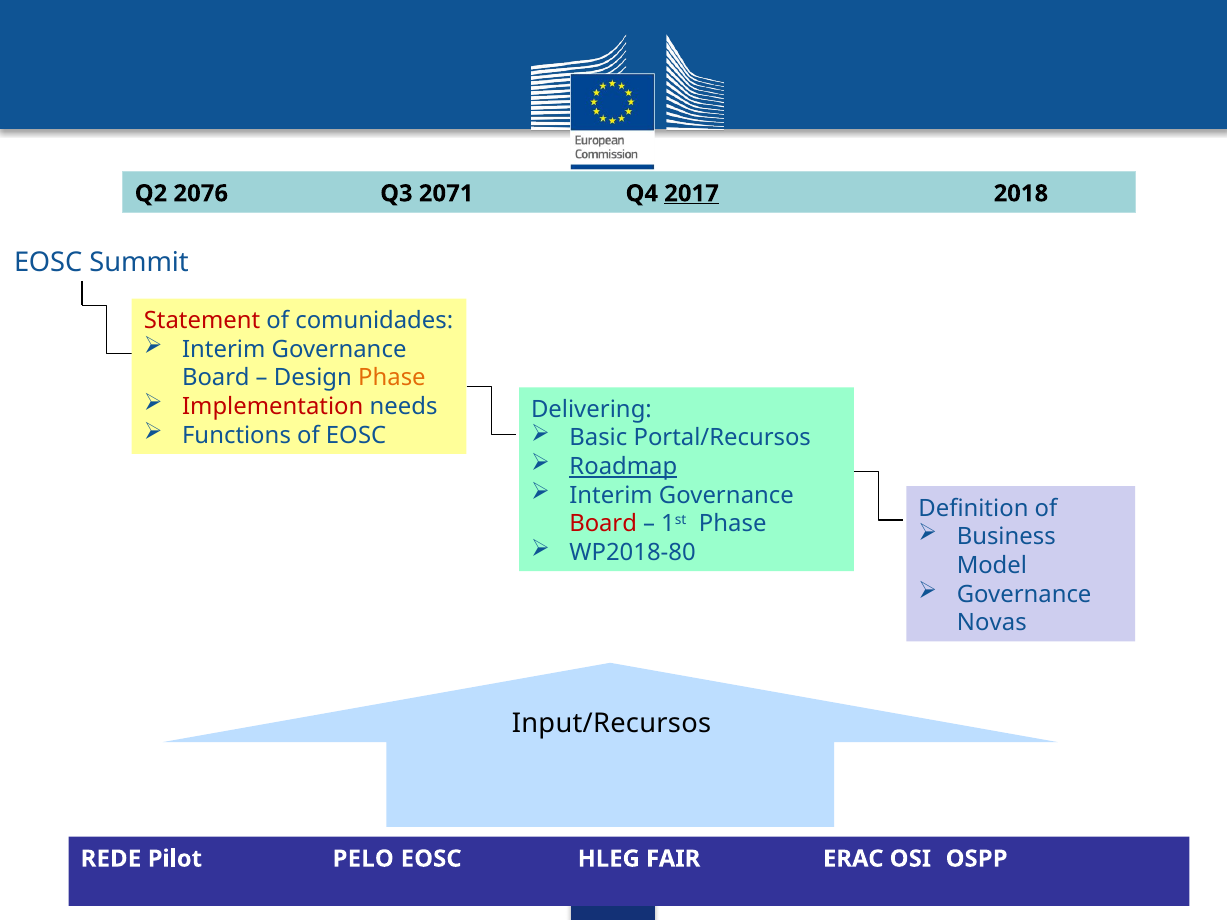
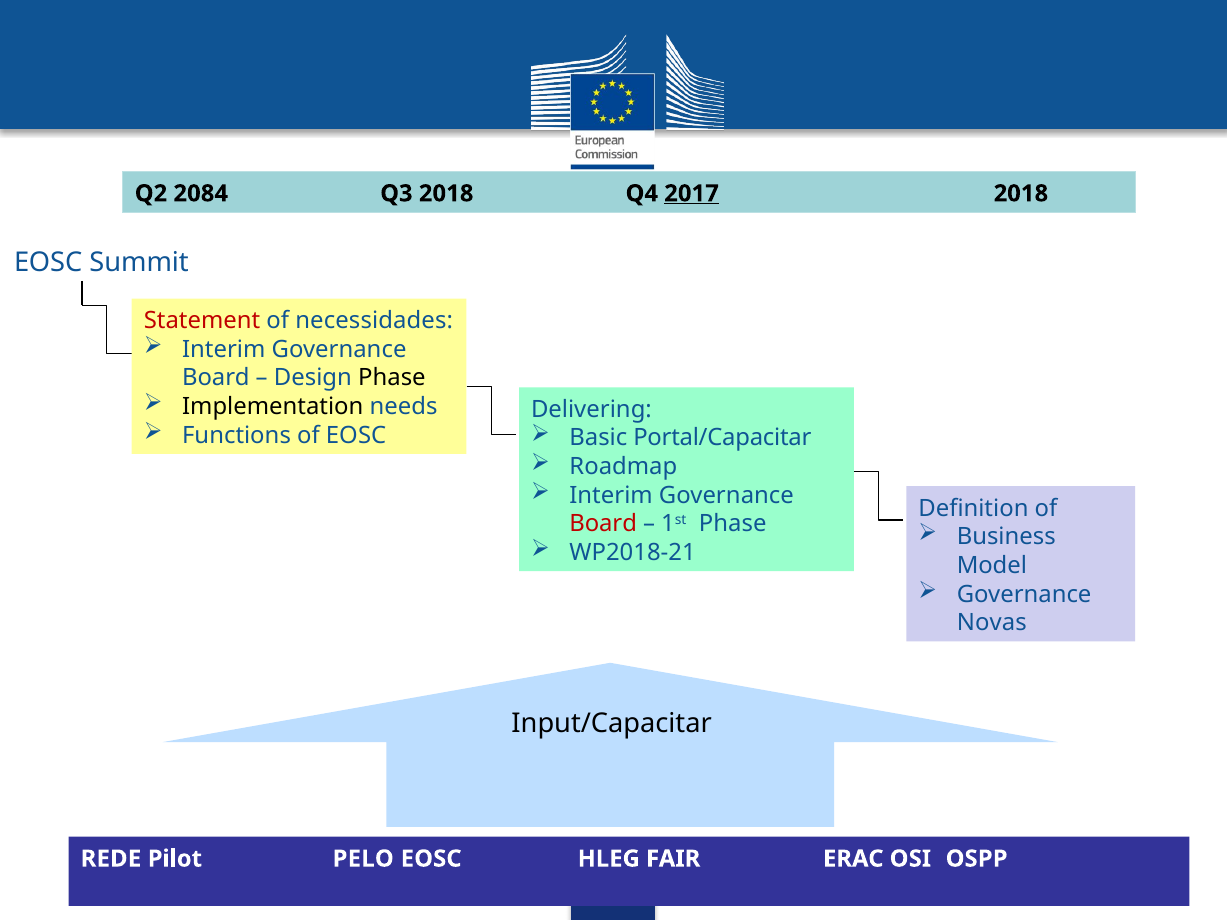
2076: 2076 -> 2084 (201, 194)
Q3 2071: 2071 -> 2018 (446, 194)
comunidades: comunidades -> necessidades (374, 321)
Phase colour: orange -> black (392, 378)
Implementation colour: red -> black (273, 407)
Portal/Recursos: Portal/Recursos -> Portal/Capacitar (722, 438)
Roadmap underline: present -> none (623, 467)
WP2018-80: WP2018-80 -> WP2018-21 (633, 553)
Input/Recursos: Input/Recursos -> Input/Capacitar (612, 724)
